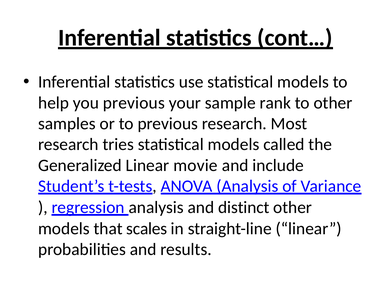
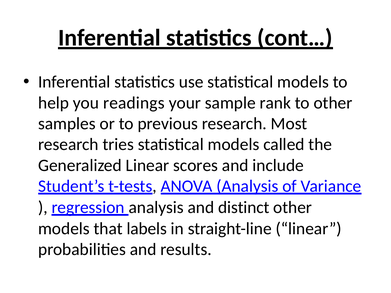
you previous: previous -> readings (134, 103)
movie: movie -> scores (196, 165)
scales: scales -> labels (147, 229)
